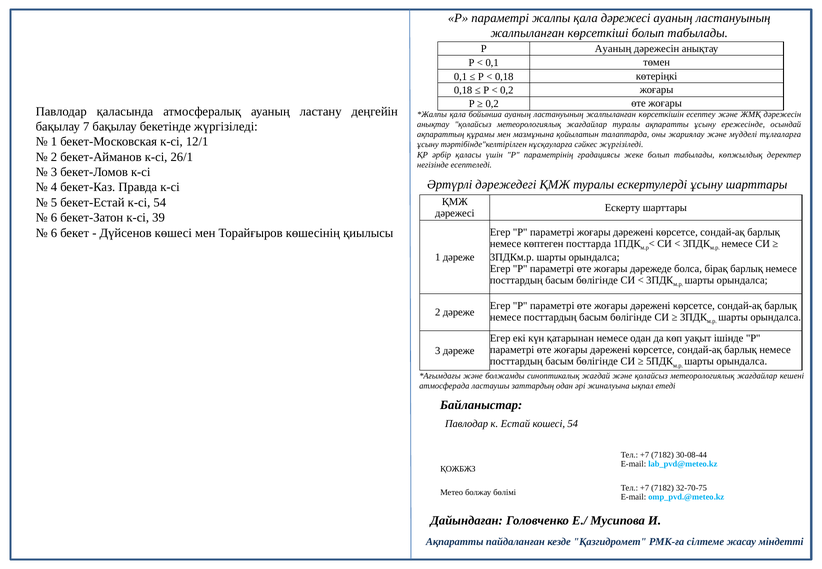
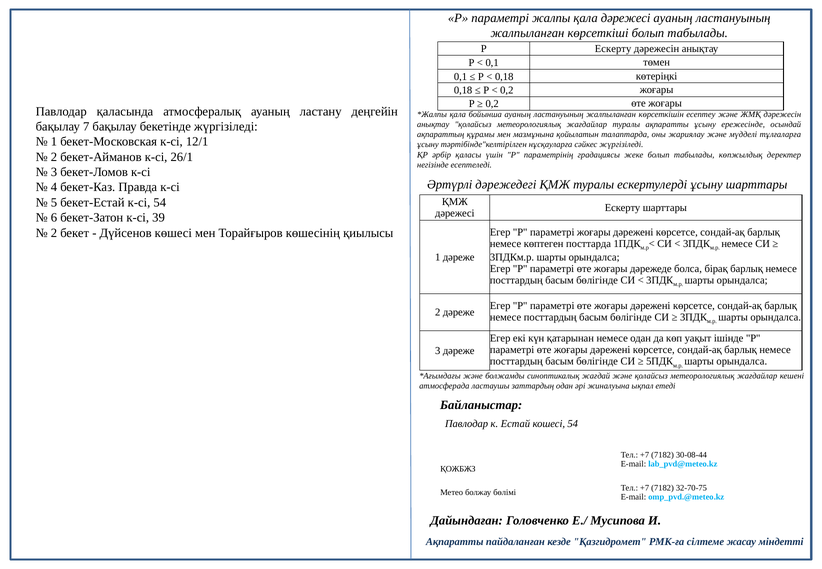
Р Ауаның: Ауаның -> Ескерту (613, 49)
6: 6 -> 2 (54, 233)
